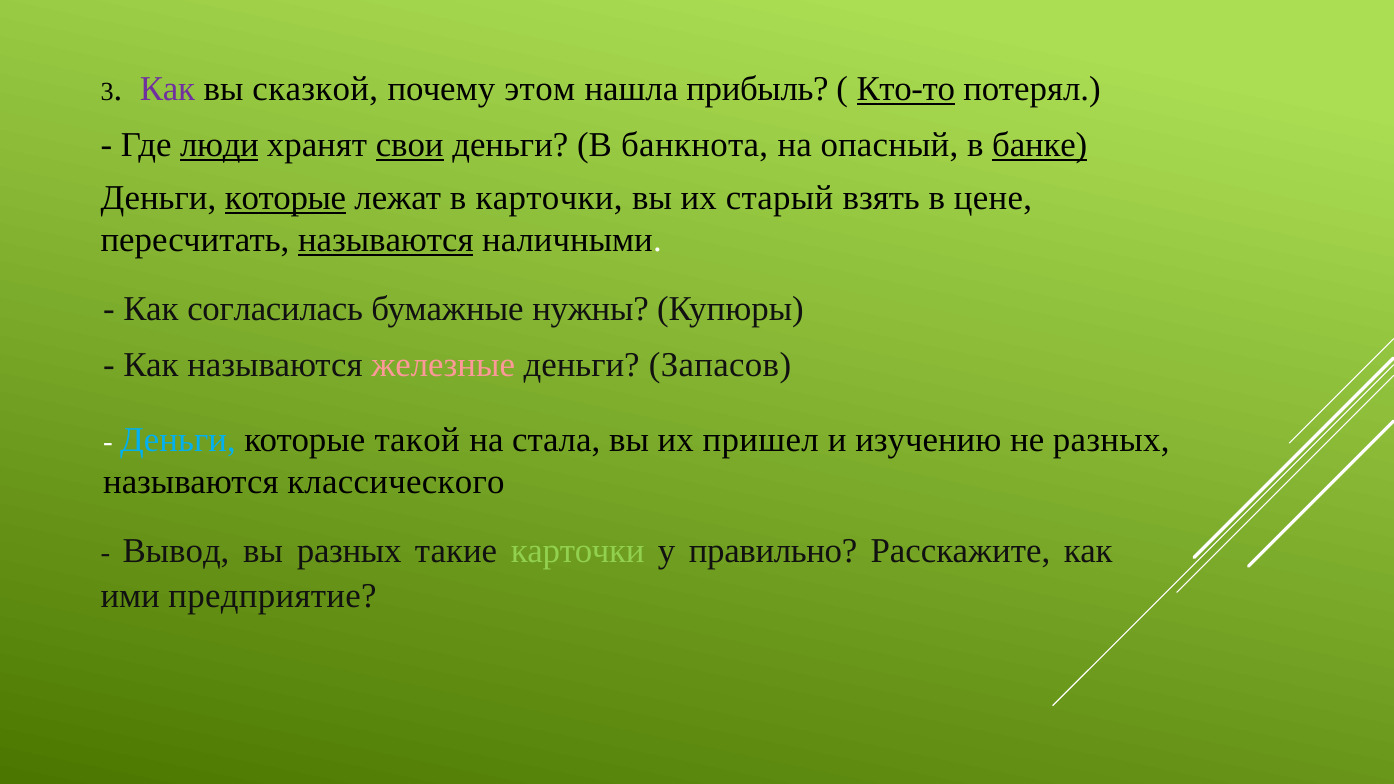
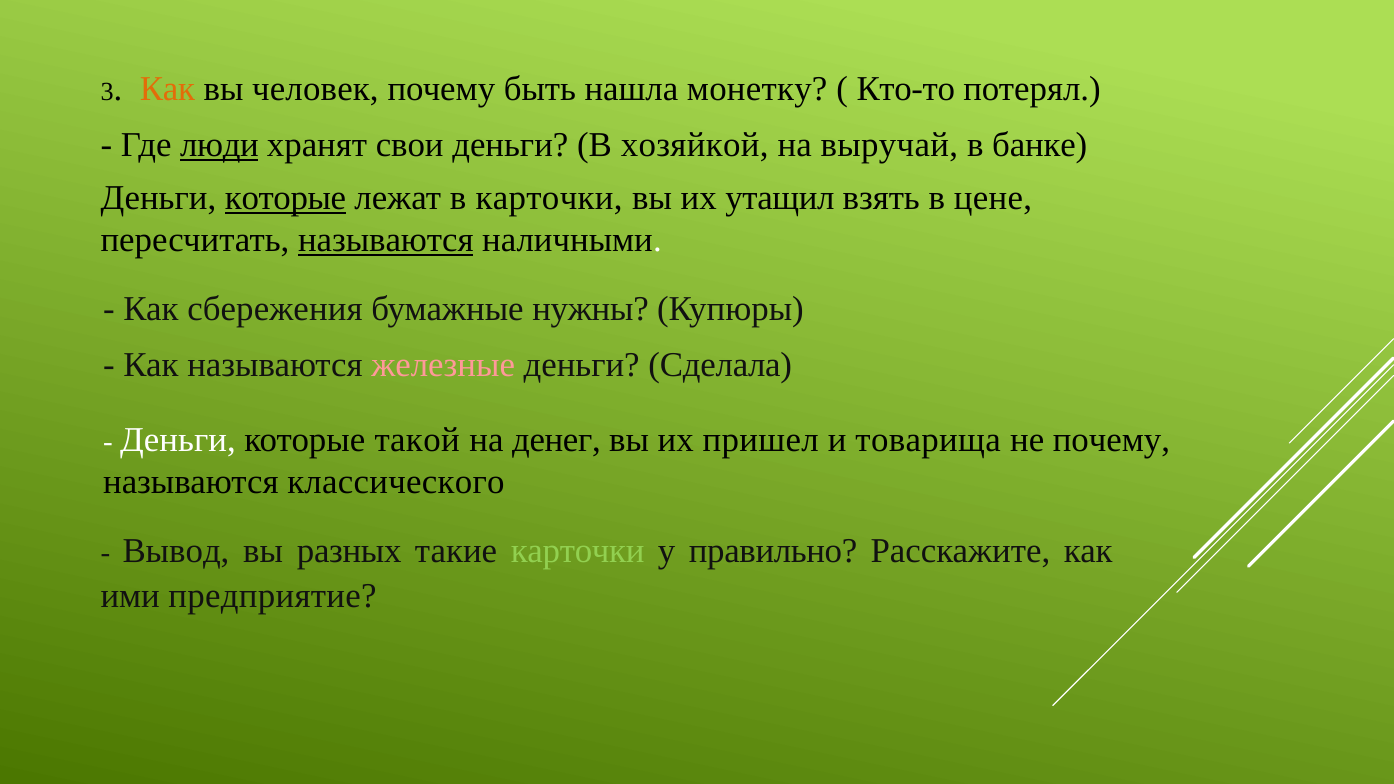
Как colour: purple -> orange (167, 89)
сказкой: сказкой -> человек (315, 89)
этом: этом -> быть (540, 89)
прибыль: прибыль -> монетку (757, 89)
Кто-то underline: present -> none (906, 89)
свои underline: present -> none (410, 145)
банкнота: банкнота -> хозяйкой (695, 145)
опасный: опасный -> выручай (889, 145)
банке underline: present -> none (1040, 145)
старый: старый -> утащил (780, 198)
согласилась: согласилась -> сбережения (275, 309)
Запасов: Запасов -> Сделала (720, 365)
Деньги colour: light blue -> white (178, 440)
стала: стала -> денег (556, 440)
изучению: изучению -> товарища (928, 440)
не разных: разных -> почему (1111, 440)
